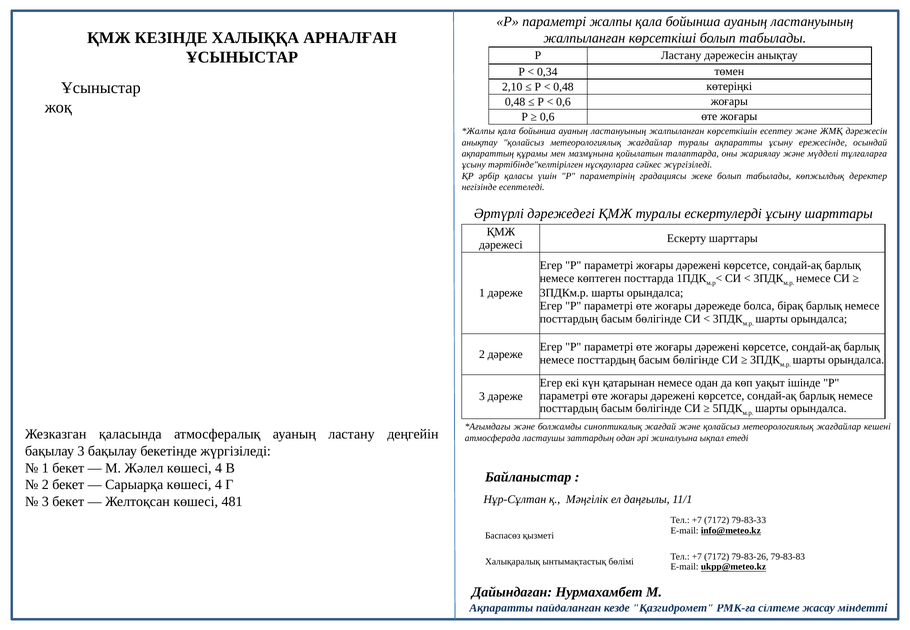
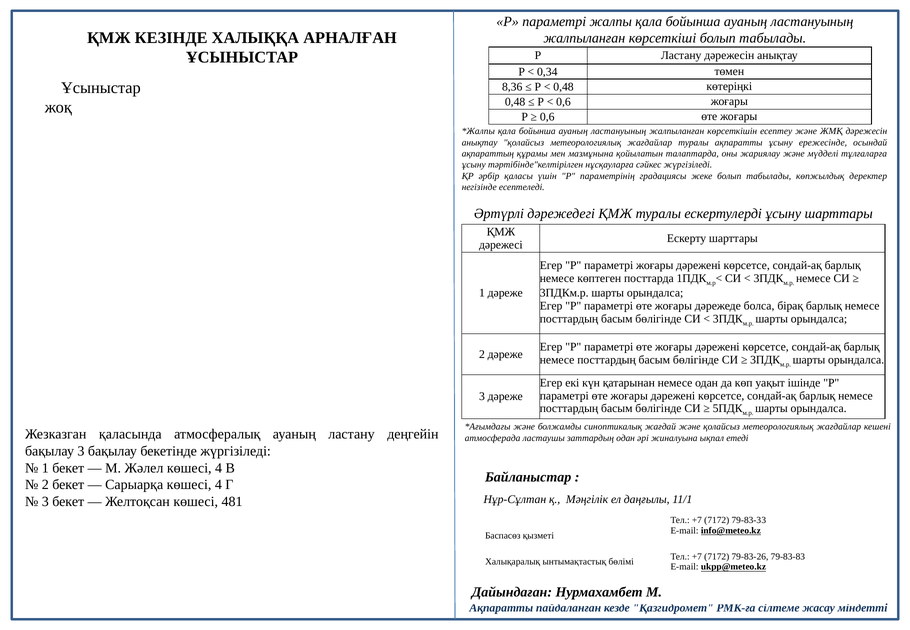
2,10: 2,10 -> 8,36 (512, 87)
